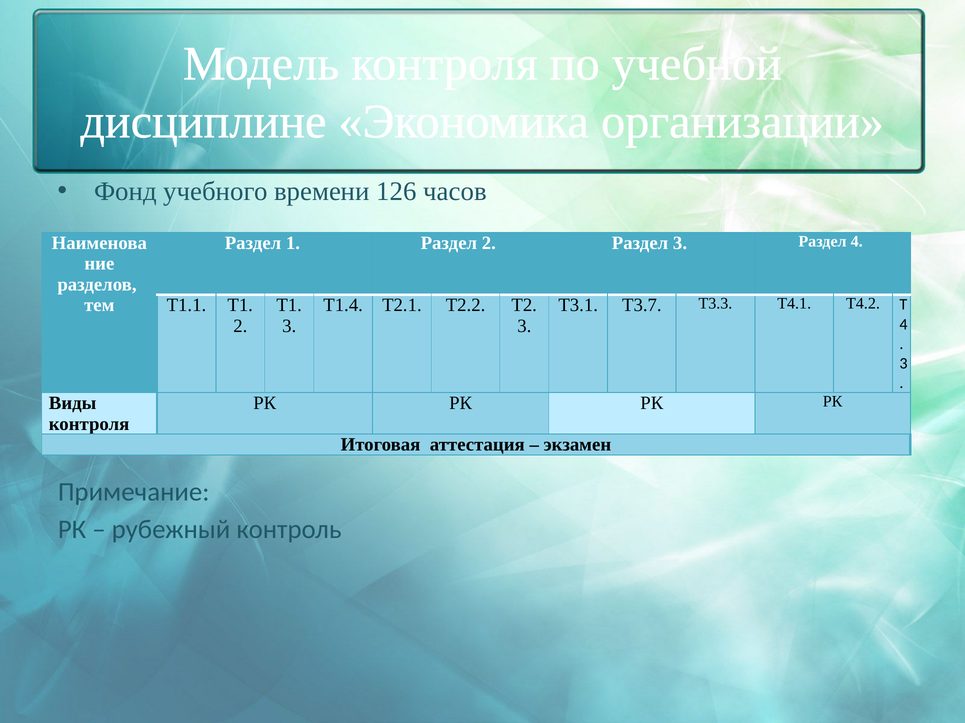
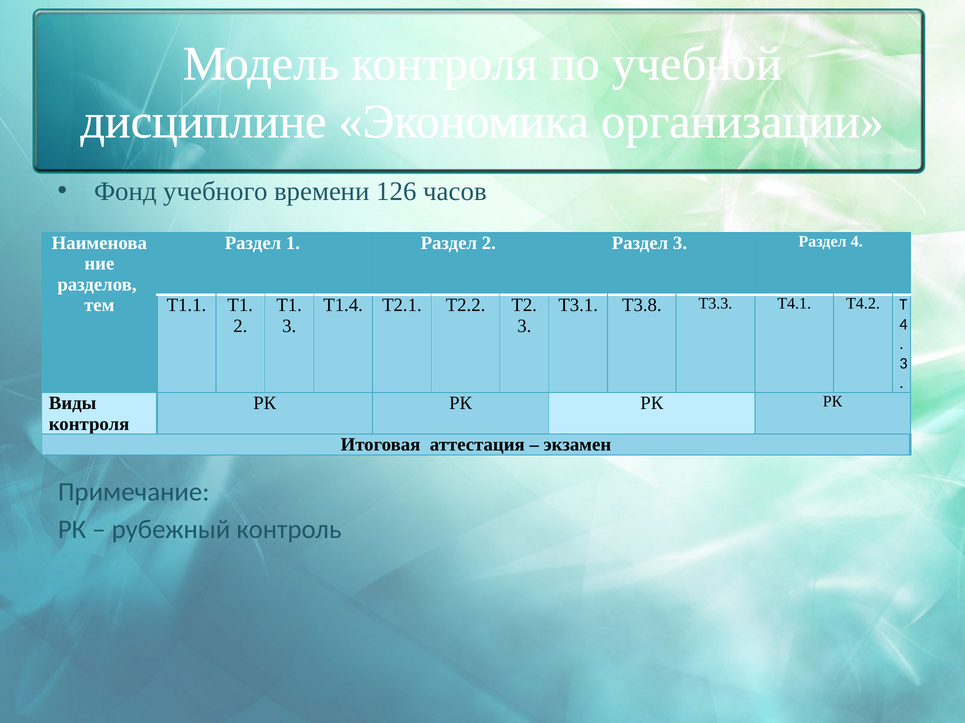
Т3.7: Т3.7 -> Т3.8 (642, 305)
